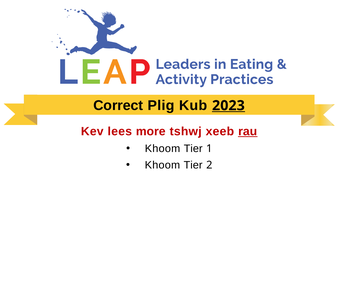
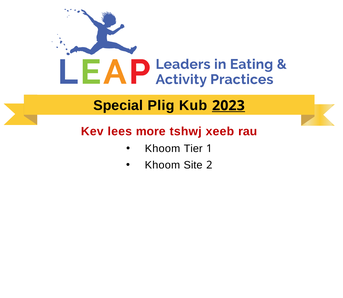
Correct: Correct -> Special (118, 106)
rau underline: present -> none (248, 132)
Tier: Tier -> Site (193, 165)
